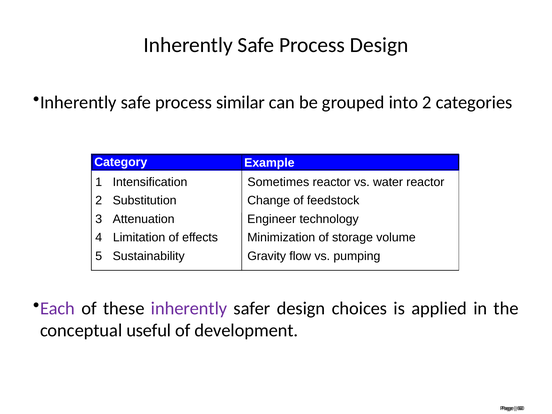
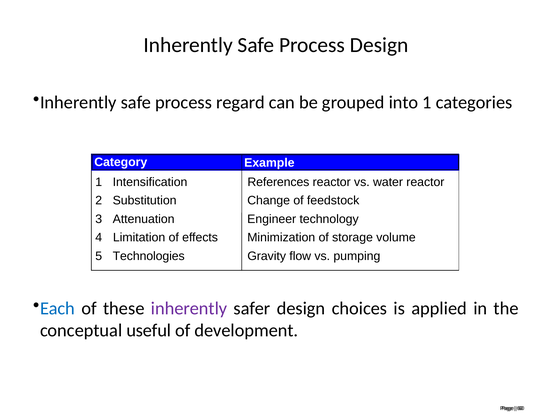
similar: similar -> regard (240, 102)
into 2: 2 -> 1 (427, 102)
Sometimes: Sometimes -> References (278, 182)
Sustainability: Sustainability -> Technologies (149, 256)
Each colour: purple -> blue (58, 308)
